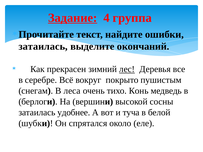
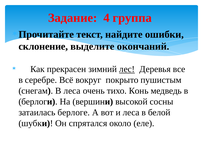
Задание underline: present -> none (73, 18)
затаилась: затаилась -> склонение (43, 47)
удобнее: удобнее -> берлоге (74, 113)
и туча: туча -> леса (131, 113)
